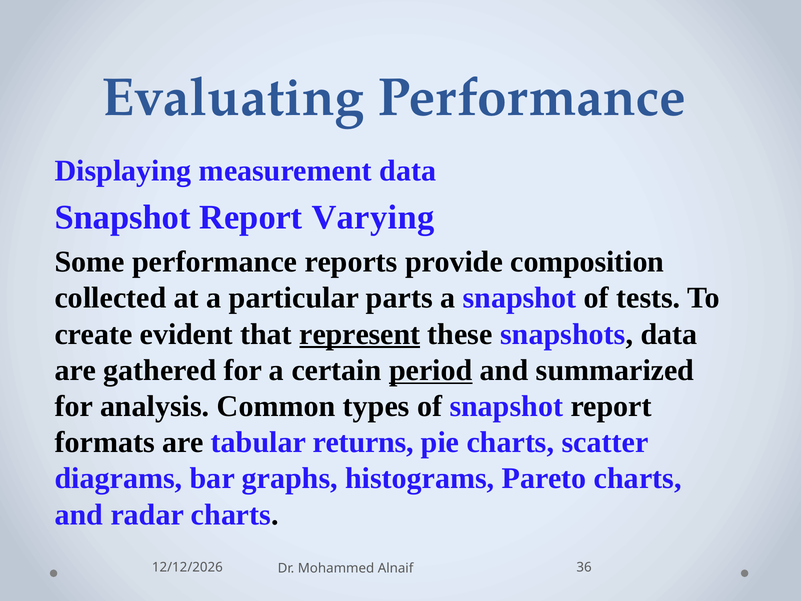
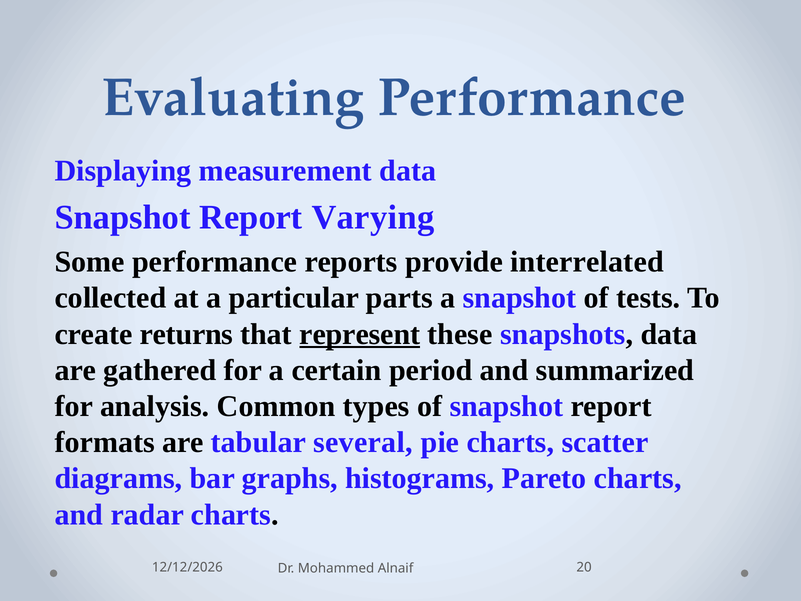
composition: composition -> interrelated (587, 262)
evident: evident -> returns (187, 334)
period underline: present -> none (431, 370)
returns: returns -> several (363, 442)
36: 36 -> 20 (584, 567)
